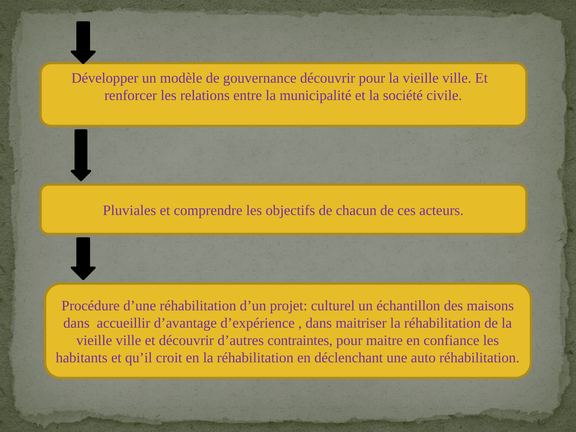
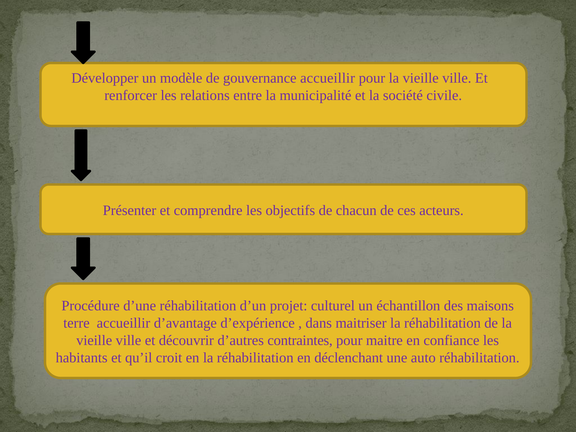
gouvernance découvrir: découvrir -> accueillir (328, 78)
Pluviales: Pluviales -> Présenter (130, 210)
dans: dans -> terre (76, 323)
